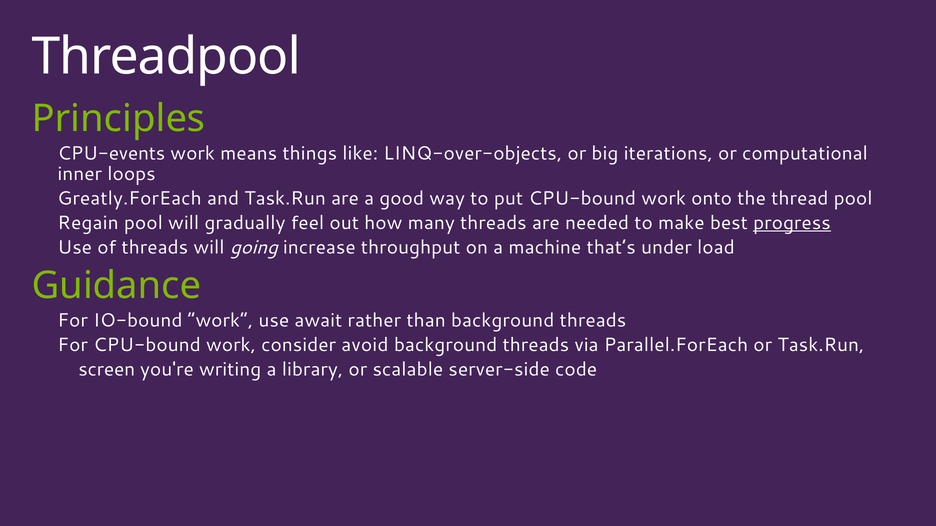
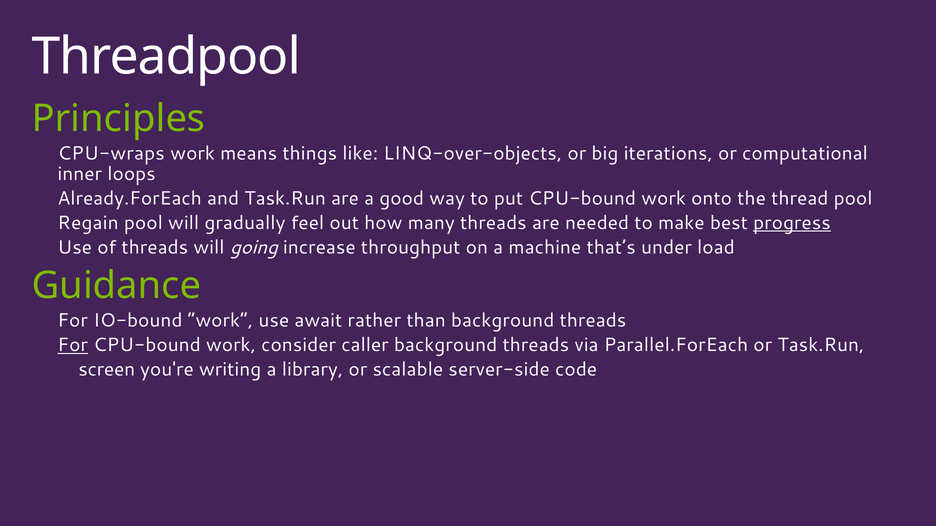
CPU-events: CPU-events -> CPU-wraps (111, 153)
Greatly.ForEach: Greatly.ForEach -> Already.ForEach (130, 199)
For underline: none -> present (73, 345)
avoid: avoid -> caller (365, 345)
